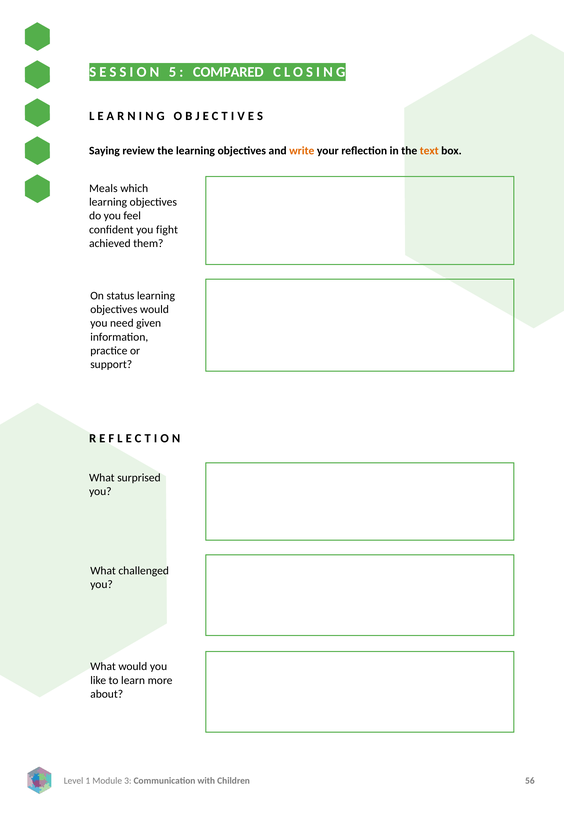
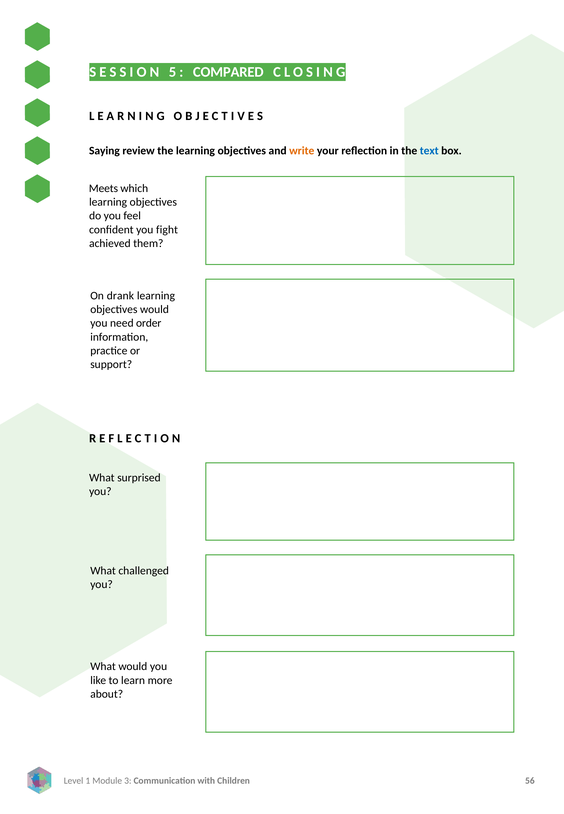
text colour: orange -> blue (429, 151)
Meals: Meals -> Meets (103, 188)
status: status -> drank (120, 296)
given: given -> order (149, 323)
